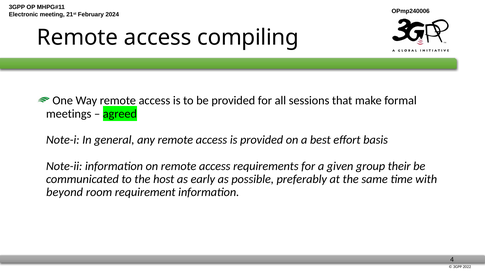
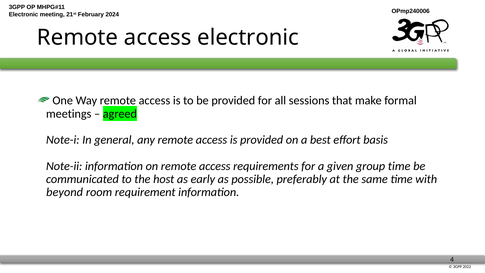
access compiling: compiling -> electronic (248, 37)
group their: their -> time (399, 166)
